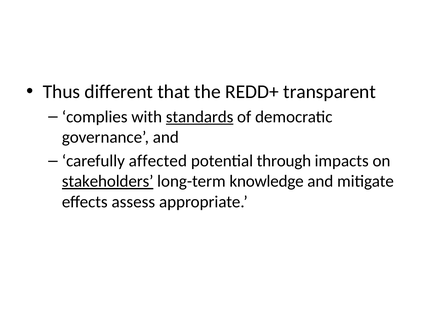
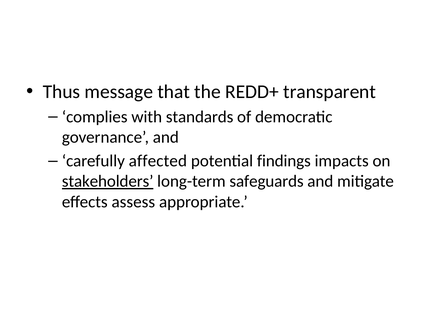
different: different -> message (119, 92)
standards underline: present -> none (200, 117)
through: through -> findings (284, 161)
knowledge: knowledge -> safeguards (267, 182)
